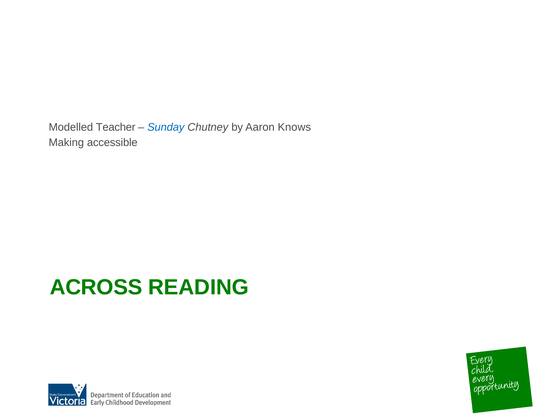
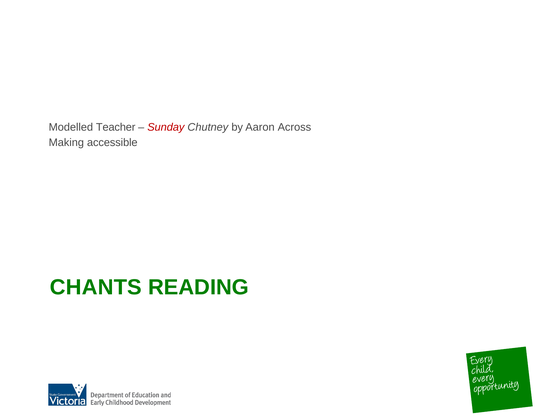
Sunday colour: blue -> red (166, 127)
Knows: Knows -> Across (294, 127)
ACROSS: ACROSS -> CHANTS (96, 287)
